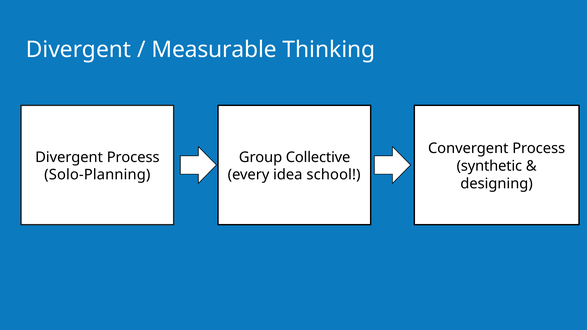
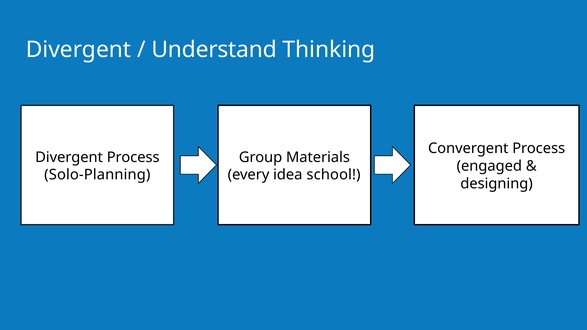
Measurable: Measurable -> Understand (214, 50)
Collective: Collective -> Materials (318, 157)
synthetic: synthetic -> engaged (489, 166)
